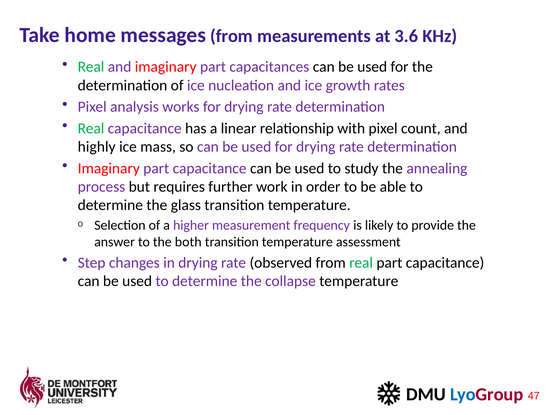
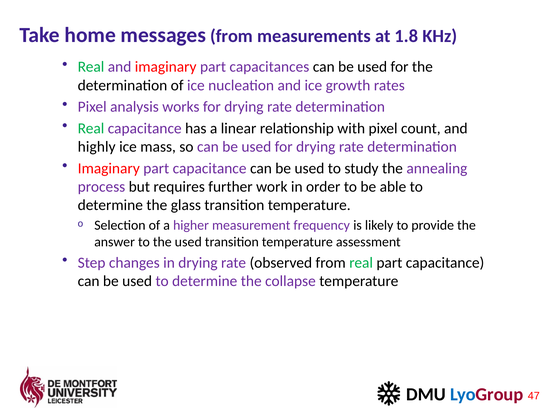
3.6: 3.6 -> 1.8 (406, 36)
the both: both -> used (188, 242)
